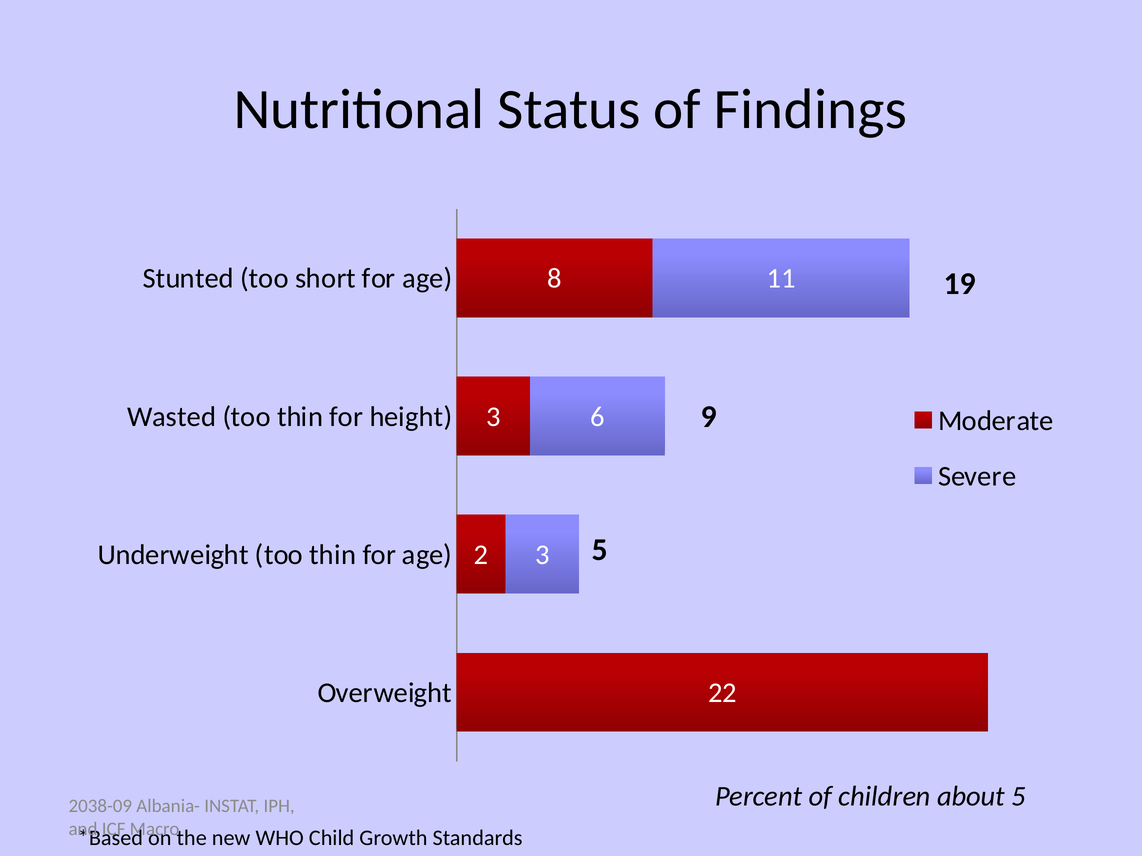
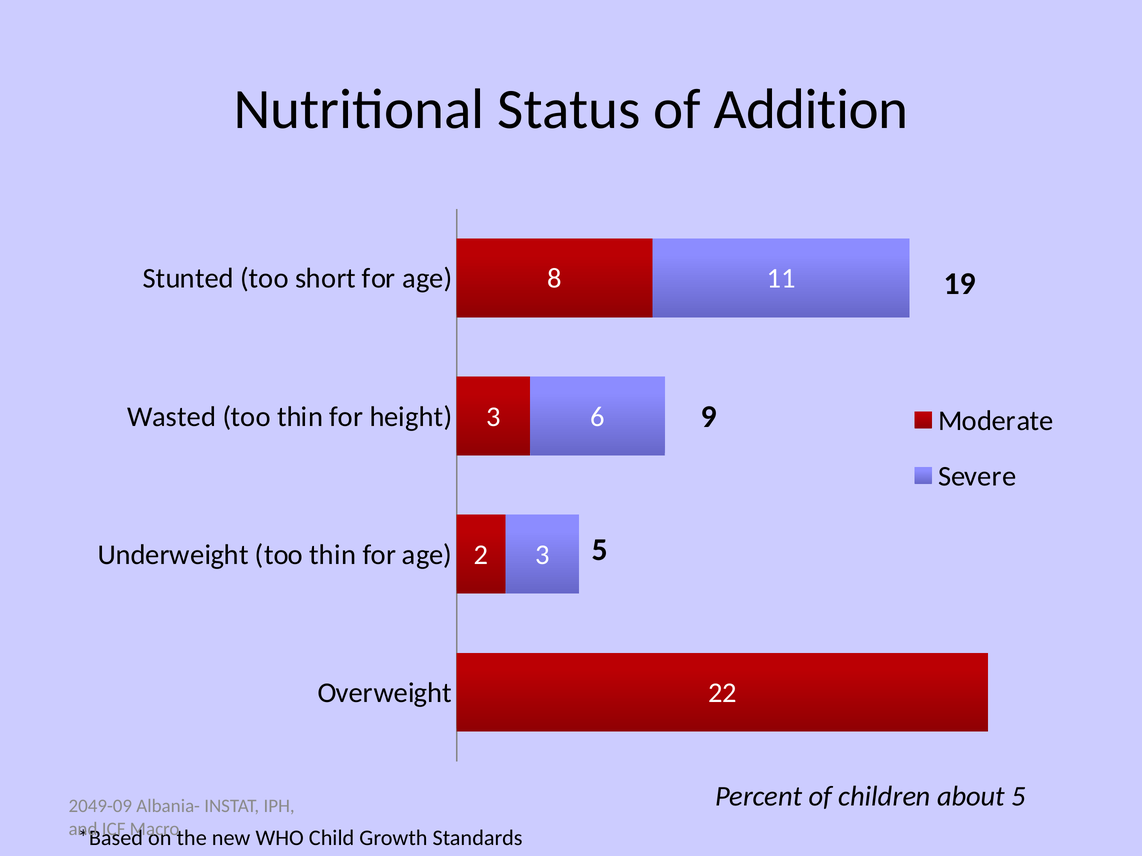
Findings: Findings -> Addition (811, 110)
2038-09: 2038-09 -> 2049-09 (100, 807)
